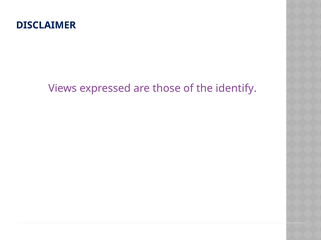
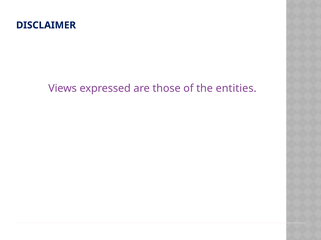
identify: identify -> entities (236, 89)
